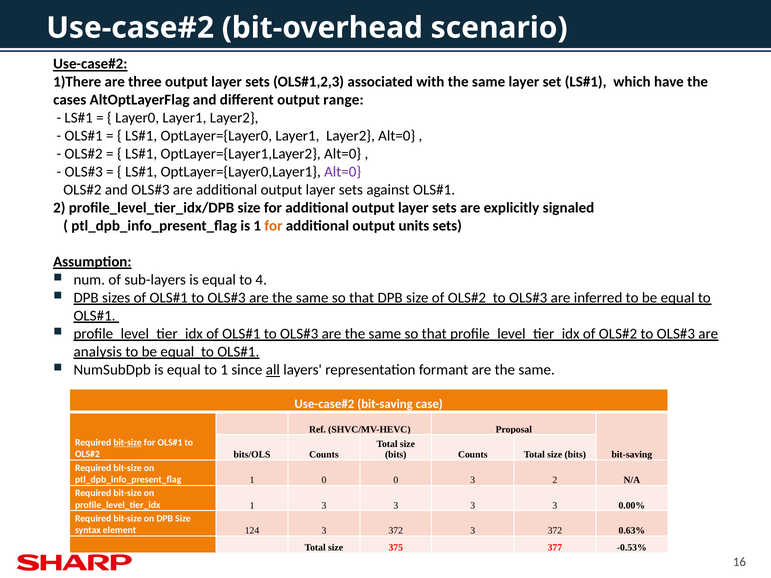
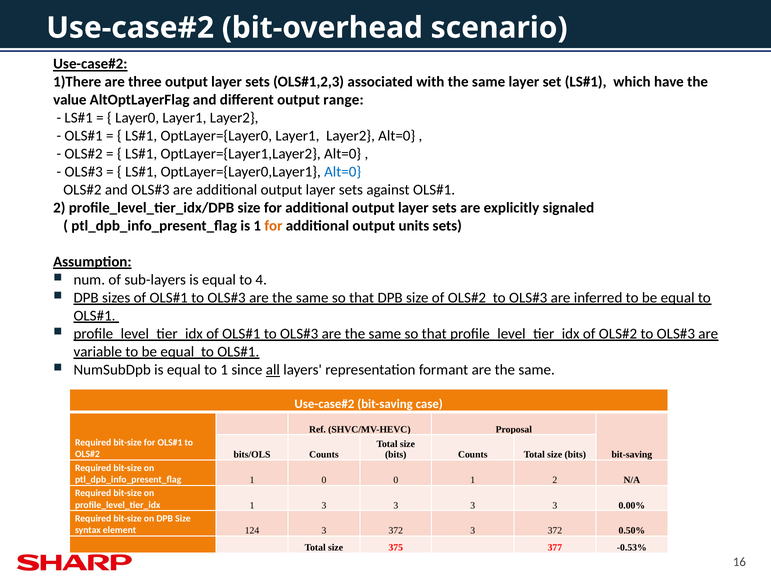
cases: cases -> value (70, 100)
Alt=0 colour: purple -> blue (343, 172)
analysis: analysis -> variable (98, 352)
bit-size underline: present -> none (128, 443)
0 3: 3 -> 1 (473, 480)
0.63%: 0.63% -> 0.50% (632, 531)
